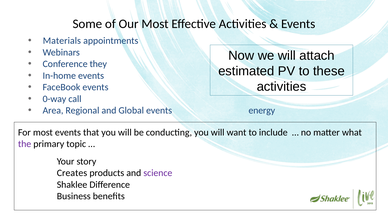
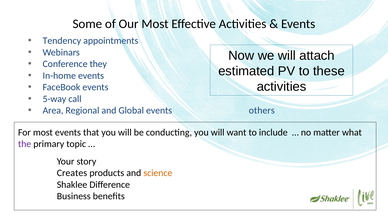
Materials: Materials -> Tendency (62, 41)
0-way: 0-way -> 5-way (54, 99)
energy: energy -> others (262, 111)
science colour: purple -> orange (158, 173)
